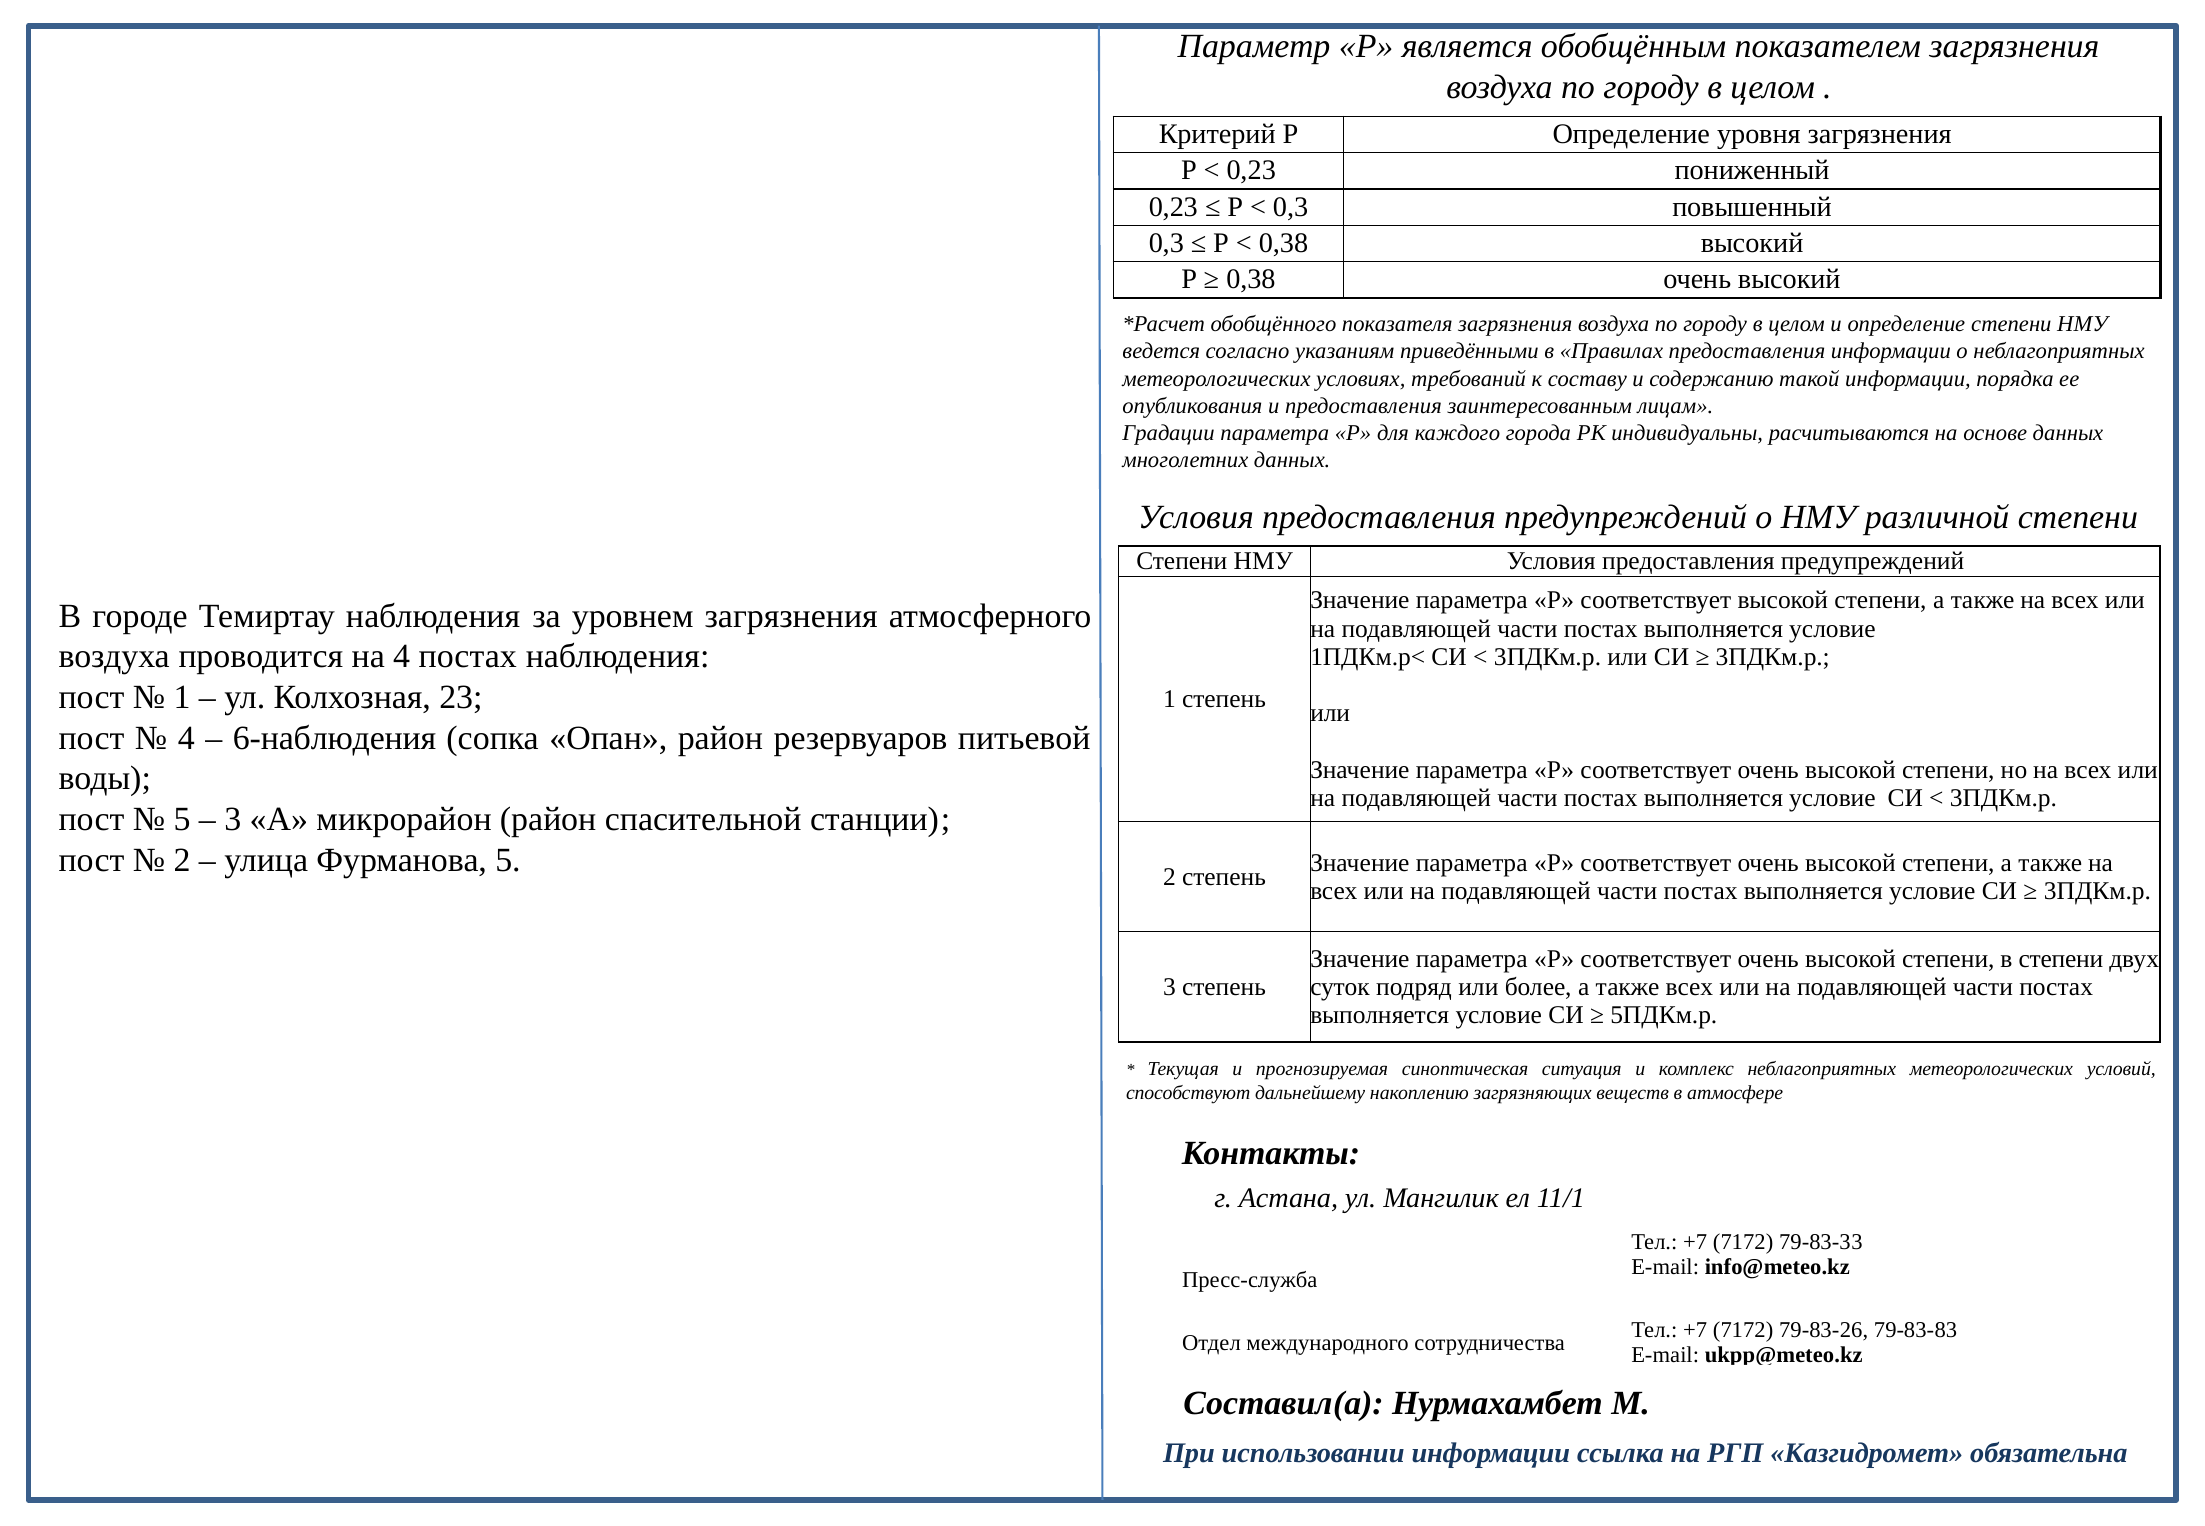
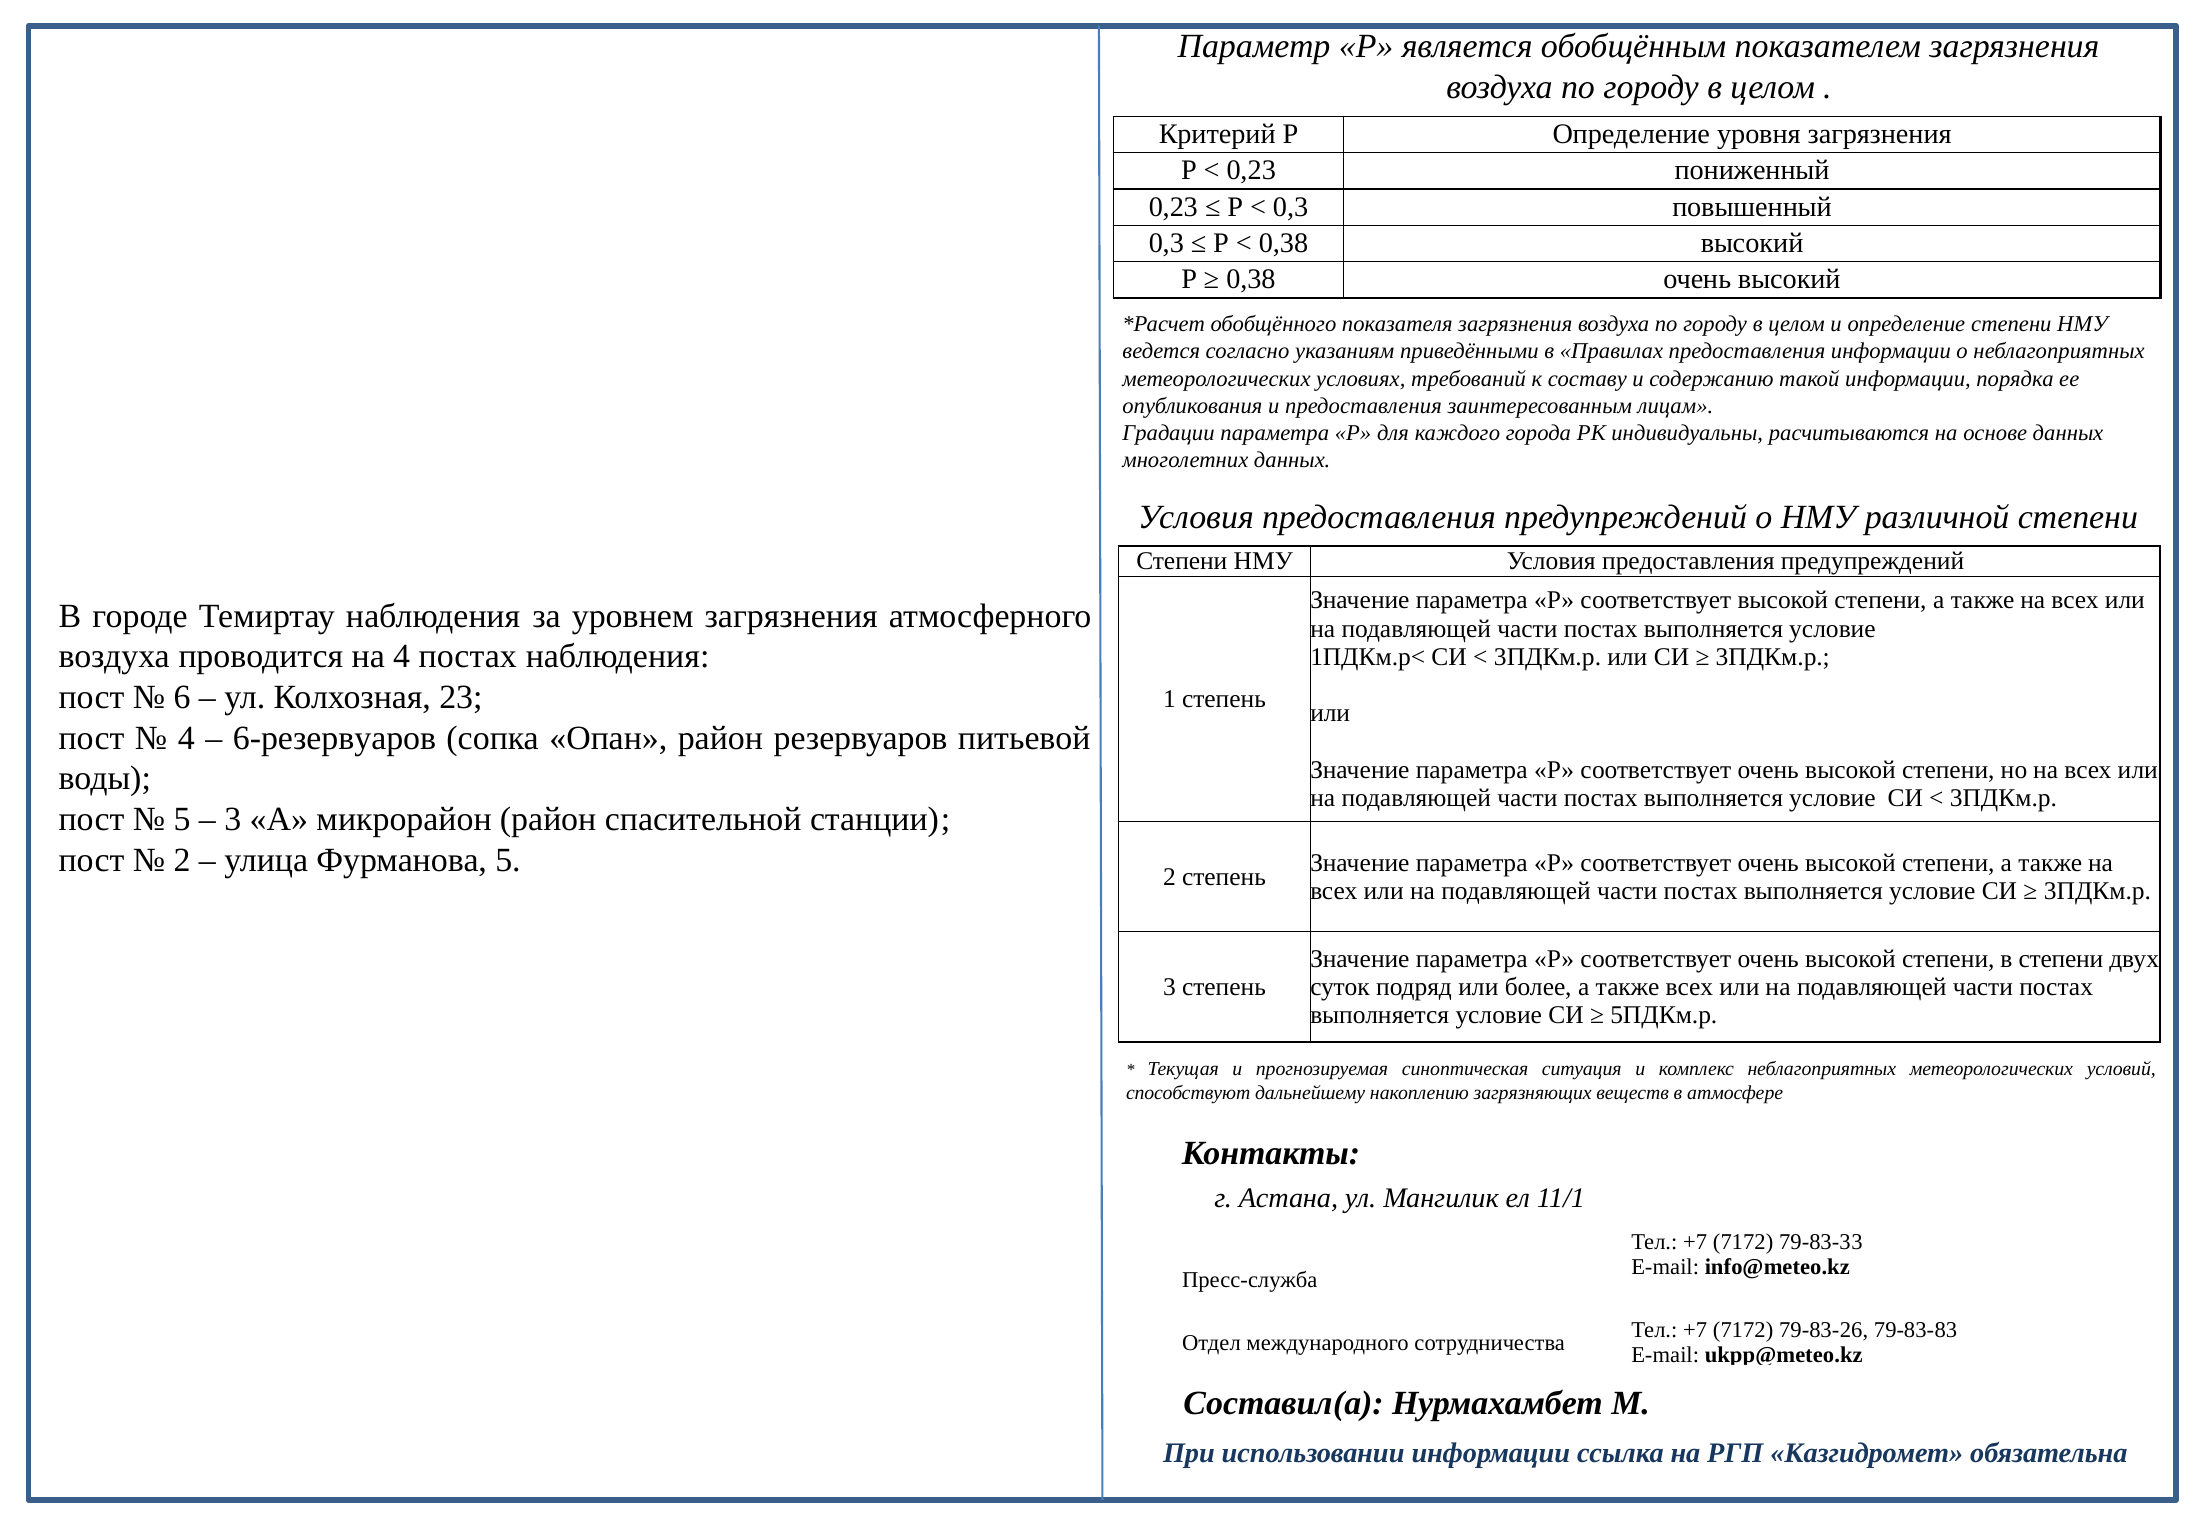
1: 1 -> 6 (182, 698)
6-наблюдения: 6-наблюдения -> 6-резервуаров (334, 738)
